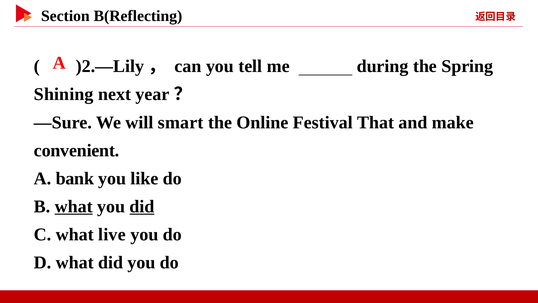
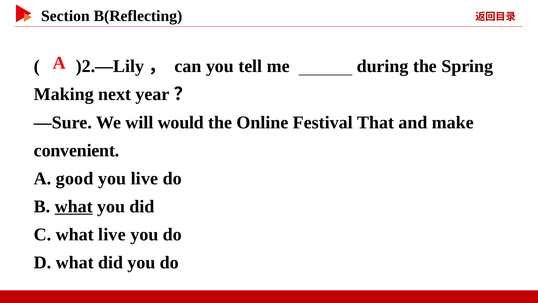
Shining: Shining -> Making (64, 94)
smart: smart -> would (181, 122)
bank: bank -> good (75, 178)
you like: like -> live (144, 178)
did underline: present -> none (142, 206)
